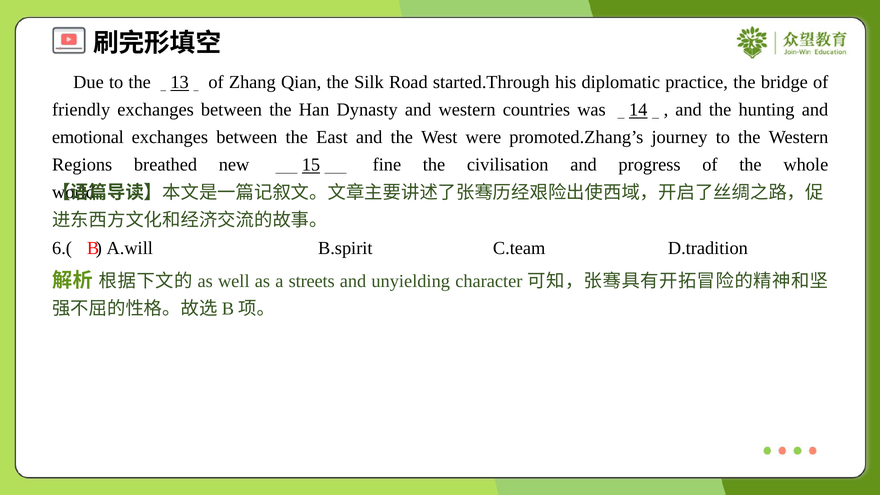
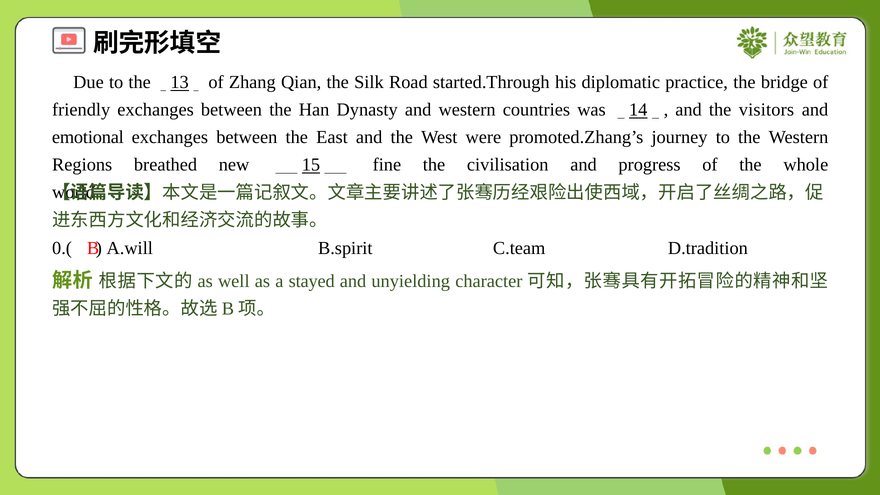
hunting: hunting -> visitors (766, 110)
6.(: 6.( -> 0.( (62, 248)
streets: streets -> stayed (312, 281)
